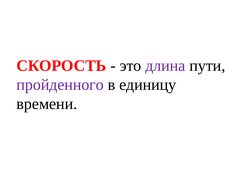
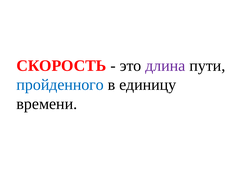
пройденного colour: purple -> blue (60, 85)
